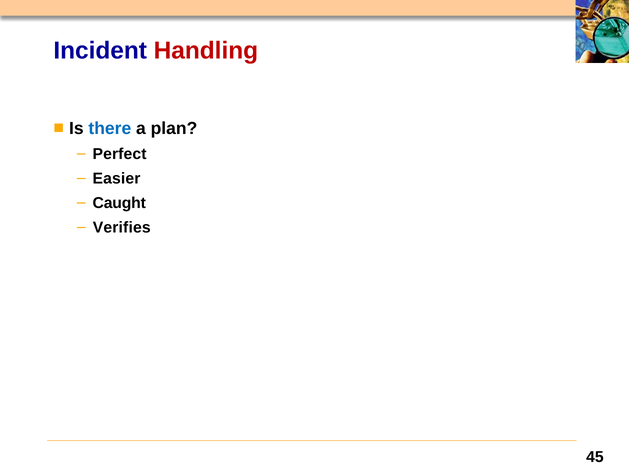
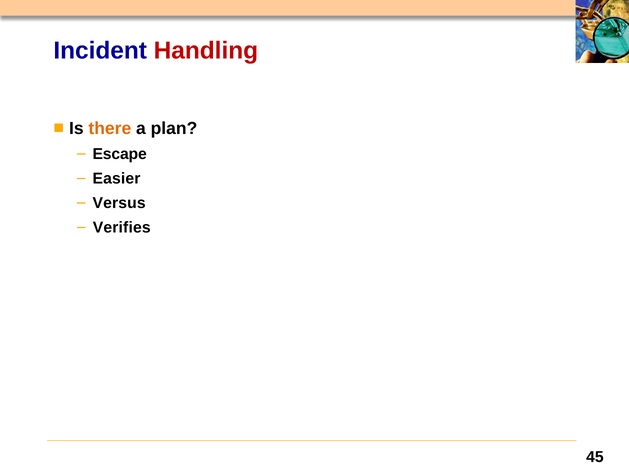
there colour: blue -> orange (110, 128)
Perfect: Perfect -> Escape (120, 154)
Caught: Caught -> Versus (119, 203)
